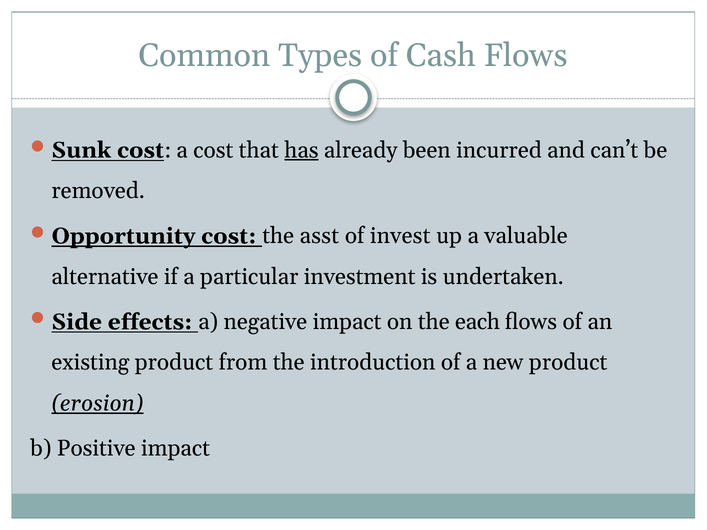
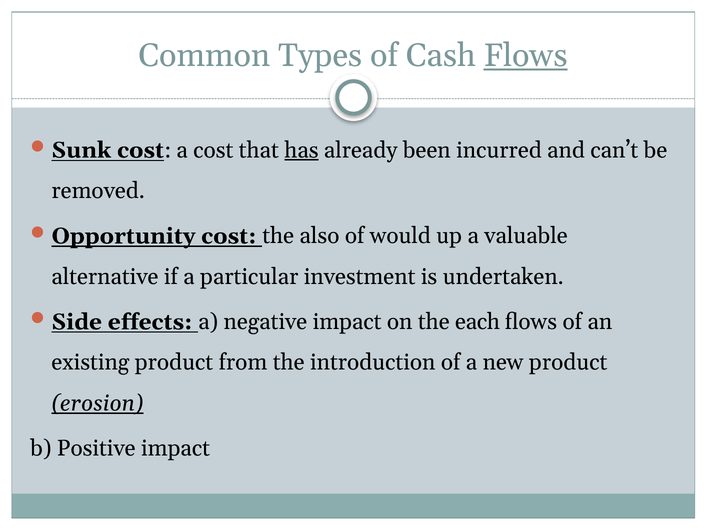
Flows underline: none -> present (526, 56)
asst: asst -> also (319, 236)
invest: invest -> would (400, 236)
